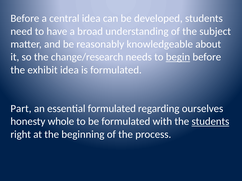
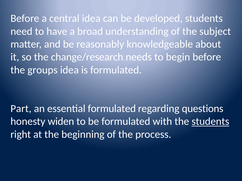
begin underline: present -> none (178, 57)
exhibit: exhibit -> groups (43, 70)
ourselves: ourselves -> questions (203, 109)
whole: whole -> widen (61, 122)
